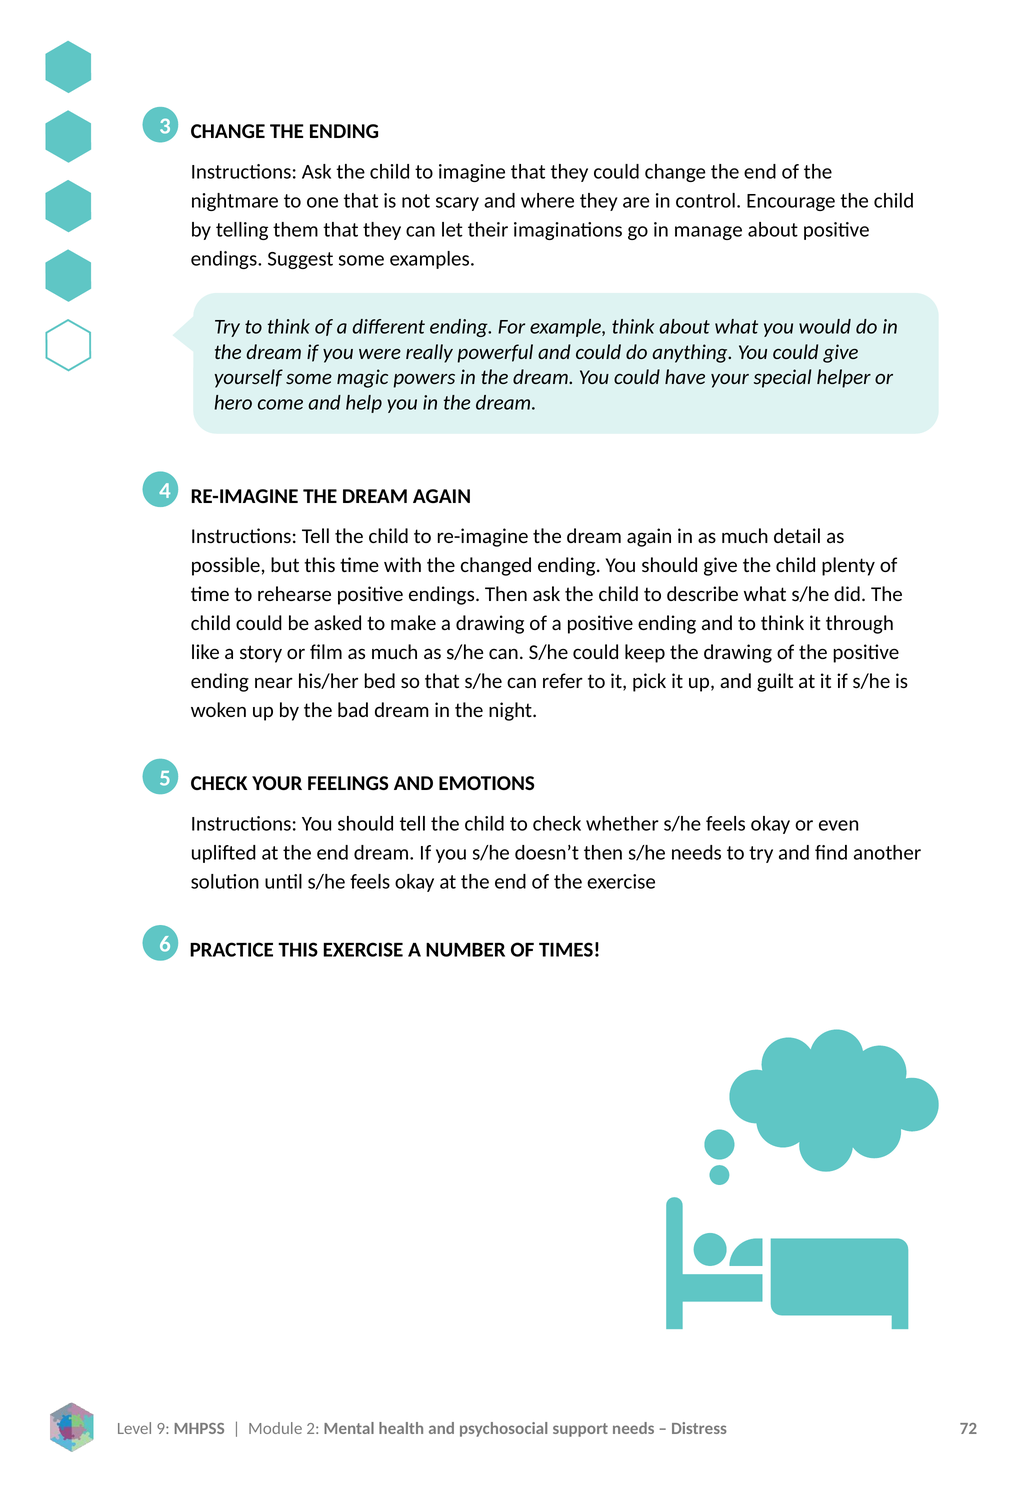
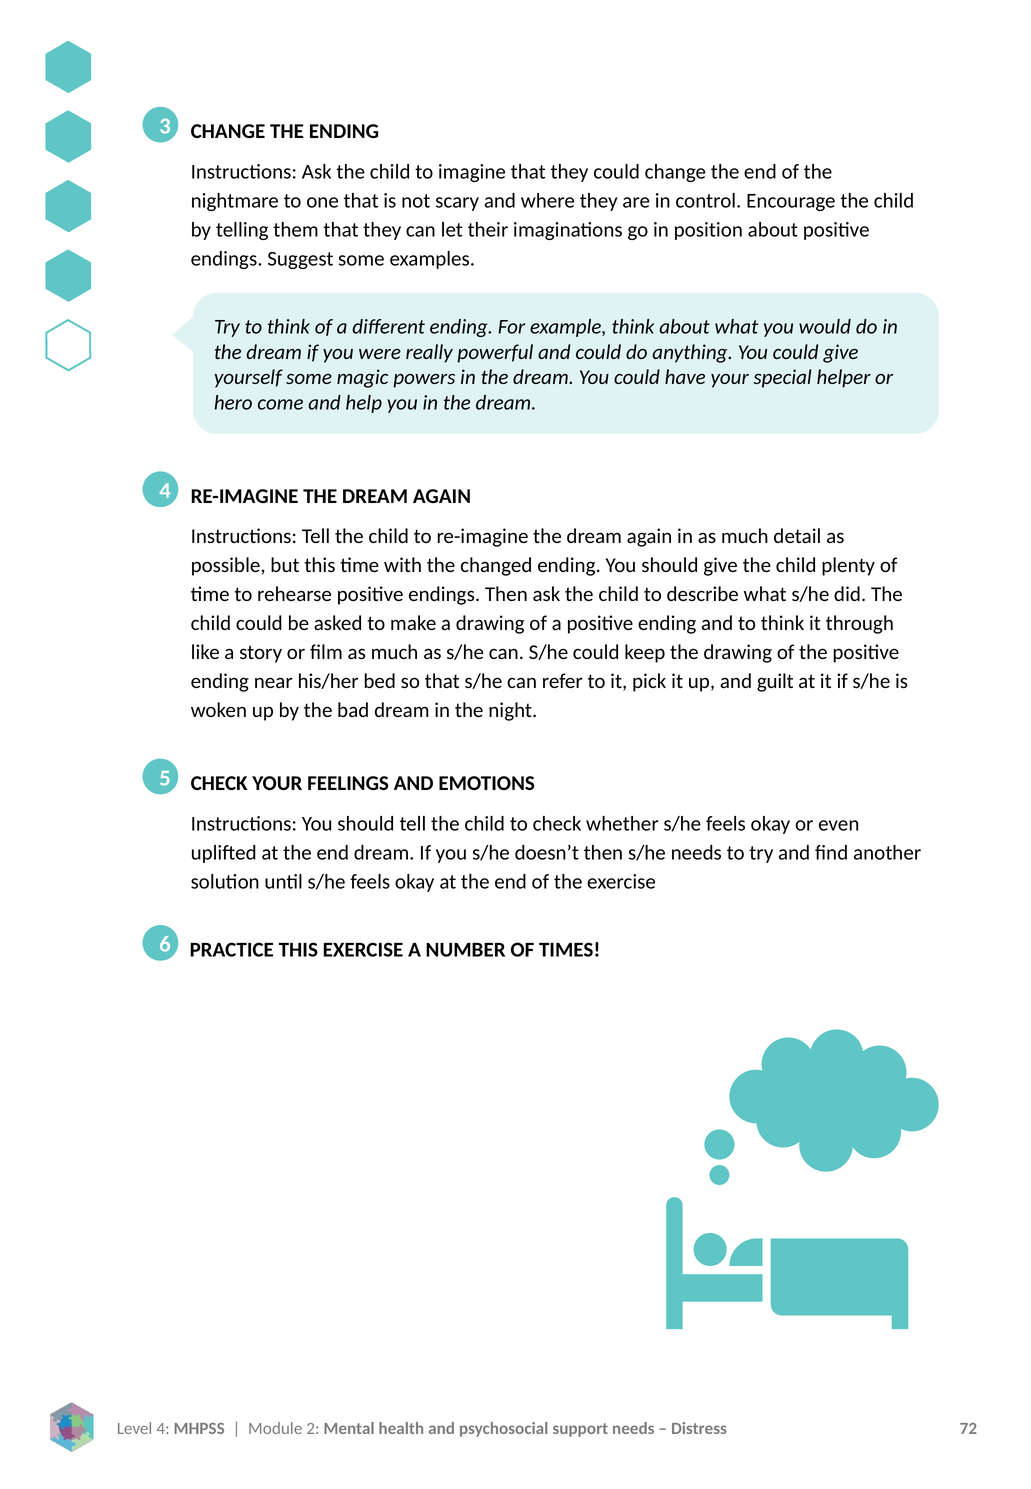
manage: manage -> position (708, 230)
9: 9 -> 4 (163, 1429)
